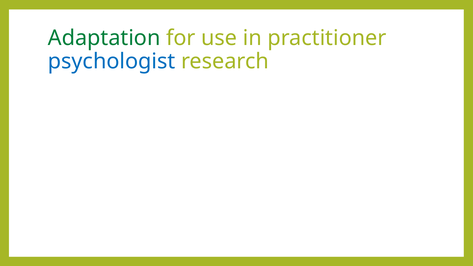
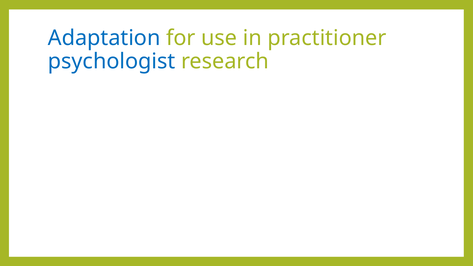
Adaptation colour: green -> blue (104, 38)
